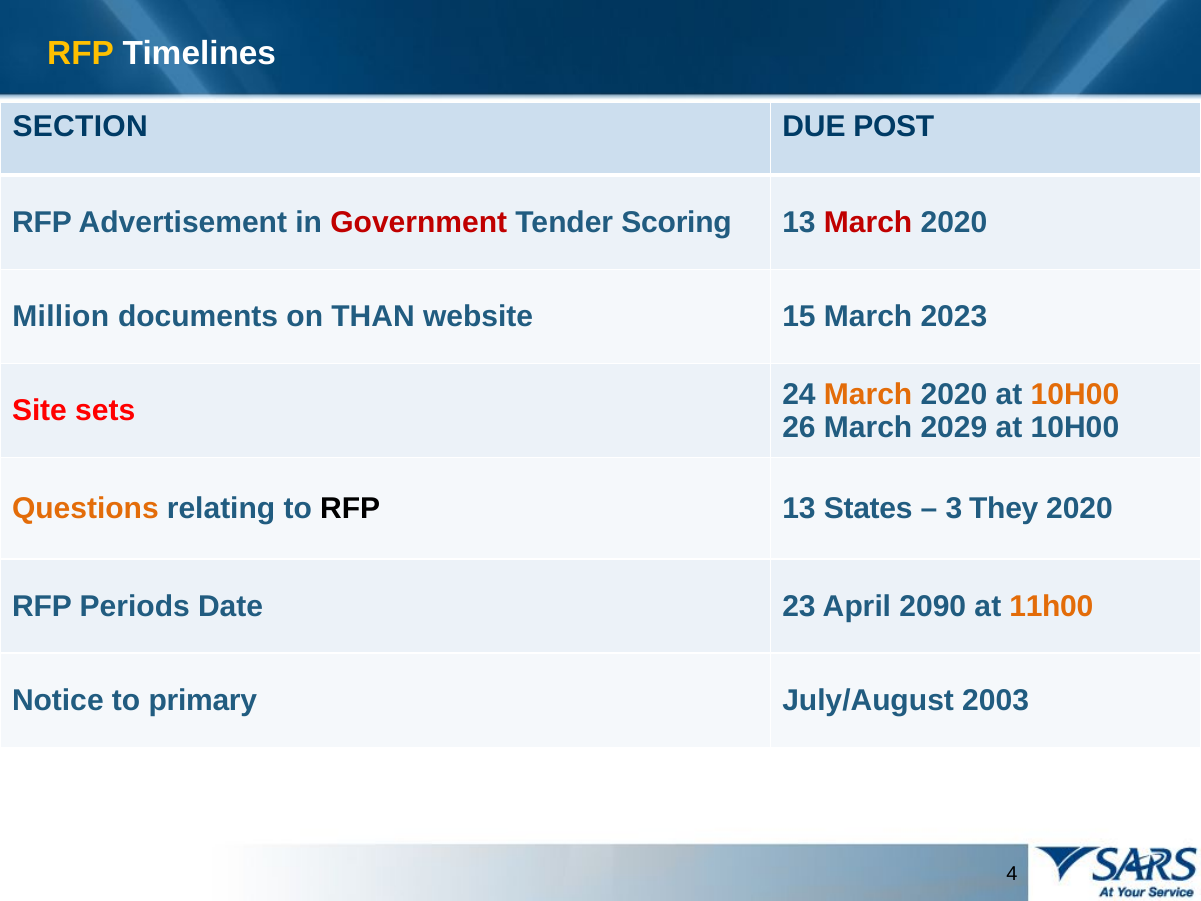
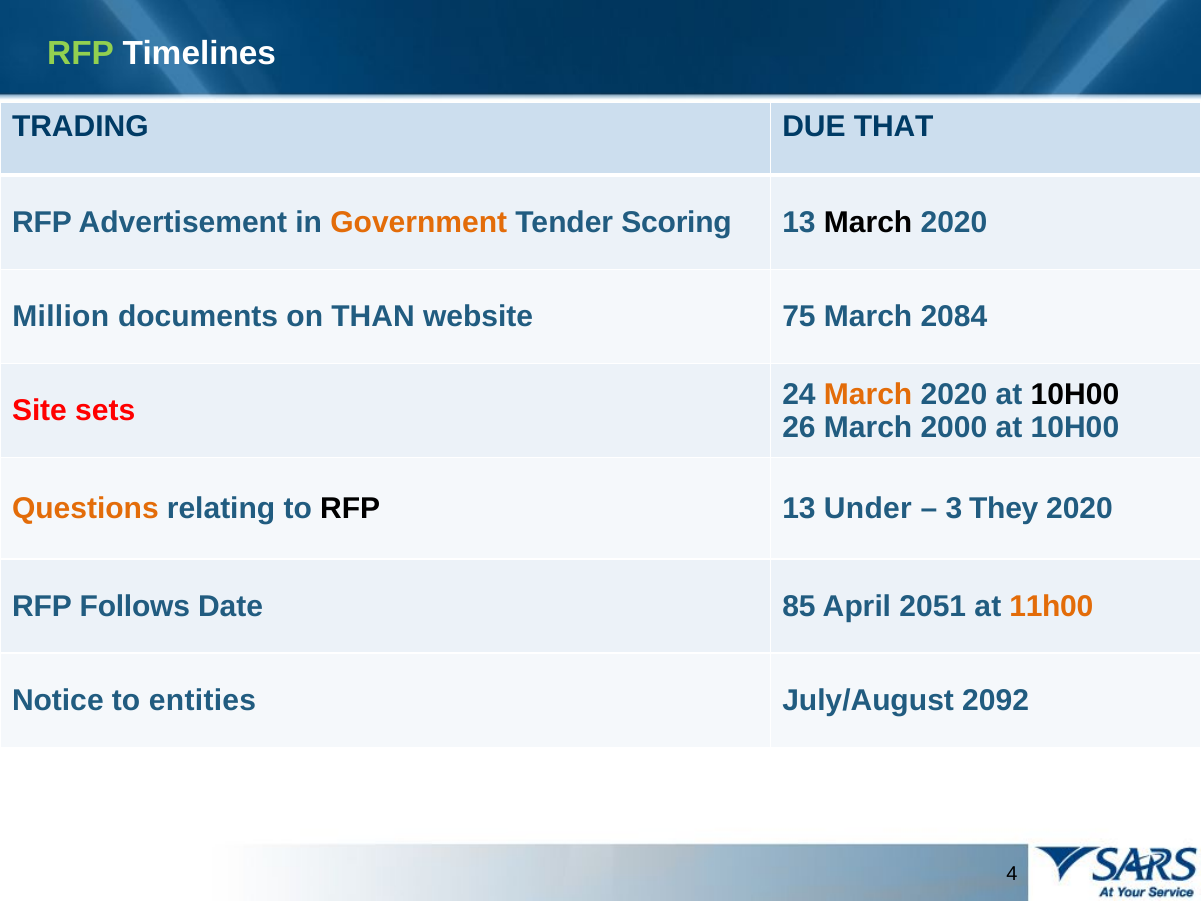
RFP colour: yellow -> light green (81, 54)
SECTION: SECTION -> TRADING (80, 126)
POST: POST -> THAT (894, 126)
Government colour: red -> orange (419, 223)
March colour: red -> black (868, 223)
15: 15 -> 75 (799, 317)
2023: 2023 -> 2084 (954, 317)
10H00 colour: orange -> black (1075, 394)
2029: 2029 -> 2000 (954, 428)
States: States -> Under (868, 509)
Periods: Periods -> Follows (135, 606)
23: 23 -> 85 (799, 606)
2090: 2090 -> 2051 (933, 606)
primary: primary -> entities (203, 701)
2003: 2003 -> 2092 (996, 701)
